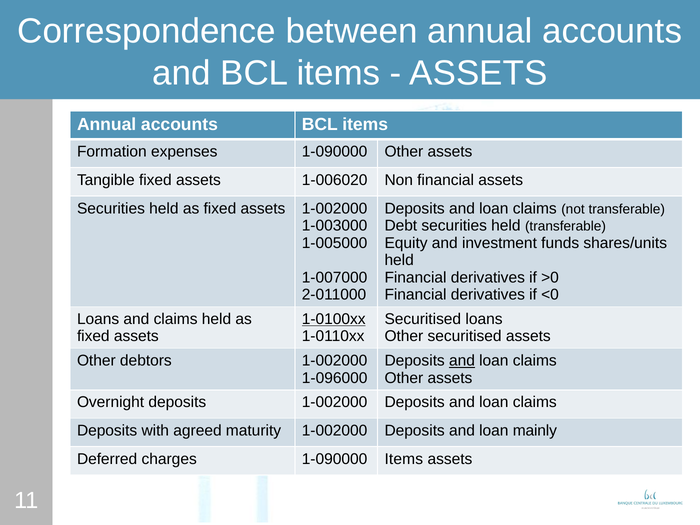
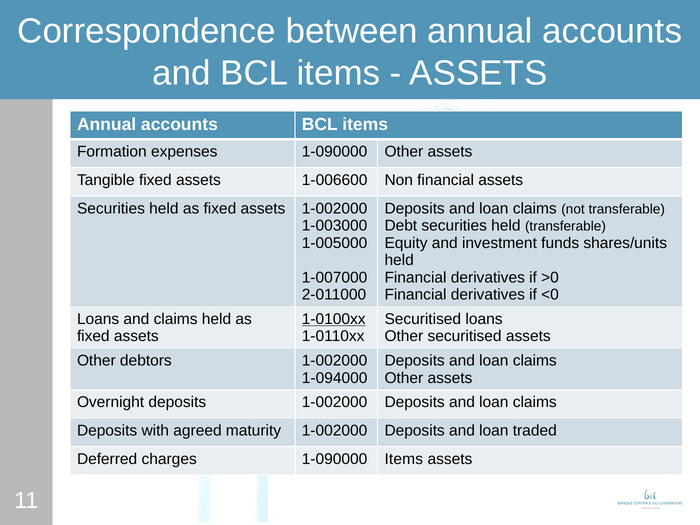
1-006020: 1-006020 -> 1-006600 (335, 180)
and underline: present -> none (462, 361)
1-096000: 1-096000 -> 1-094000 (335, 378)
mainly: mainly -> traded (535, 431)
